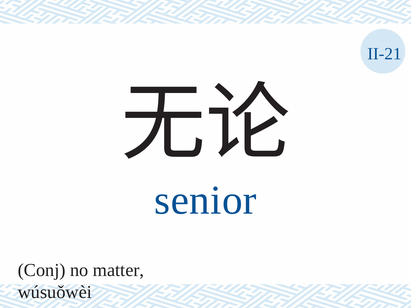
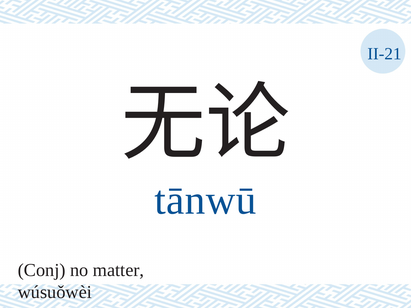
senior: senior -> tānwū (205, 201)
